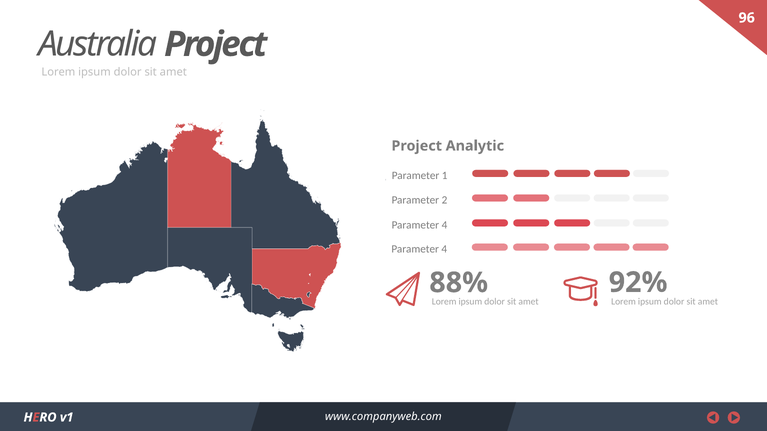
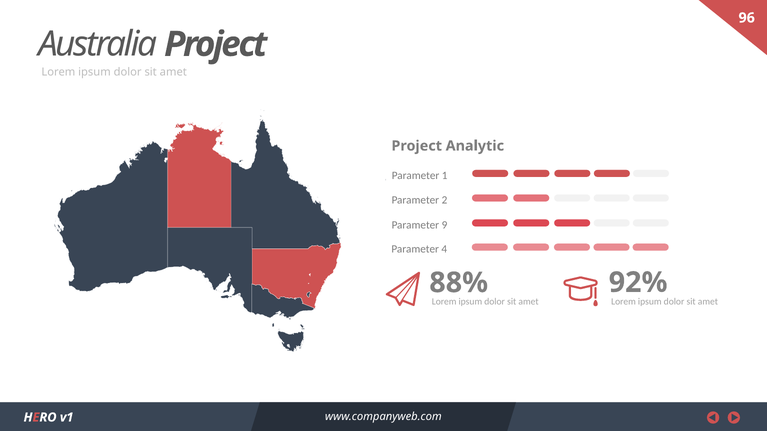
4: 4 -> 9 (444, 225)
